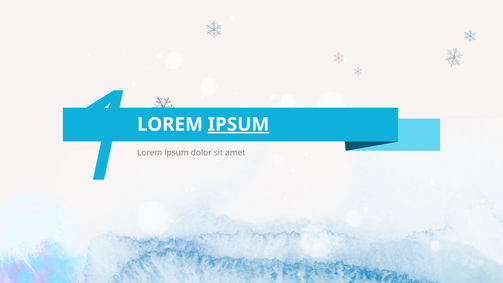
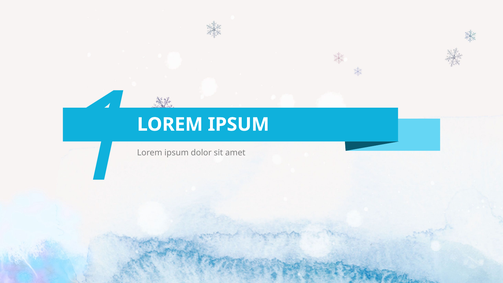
IPSUM underline: present -> none (239, 124)
